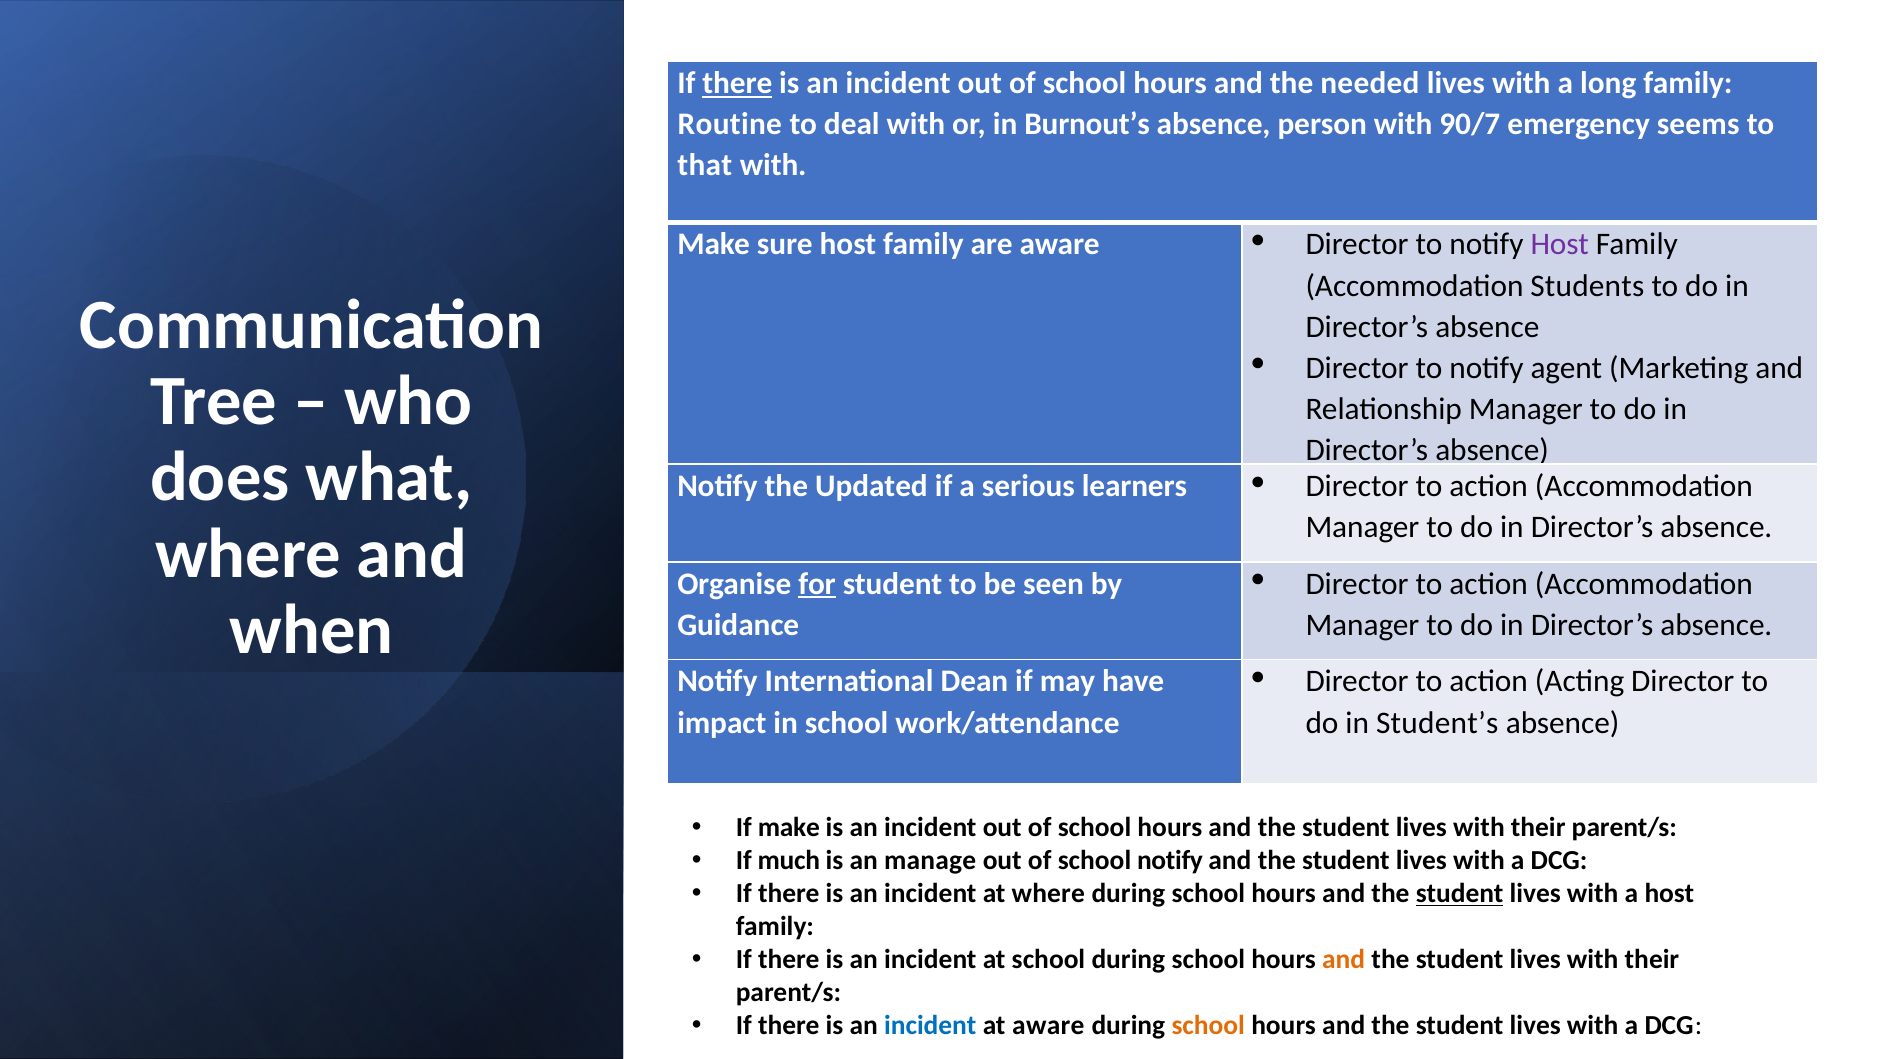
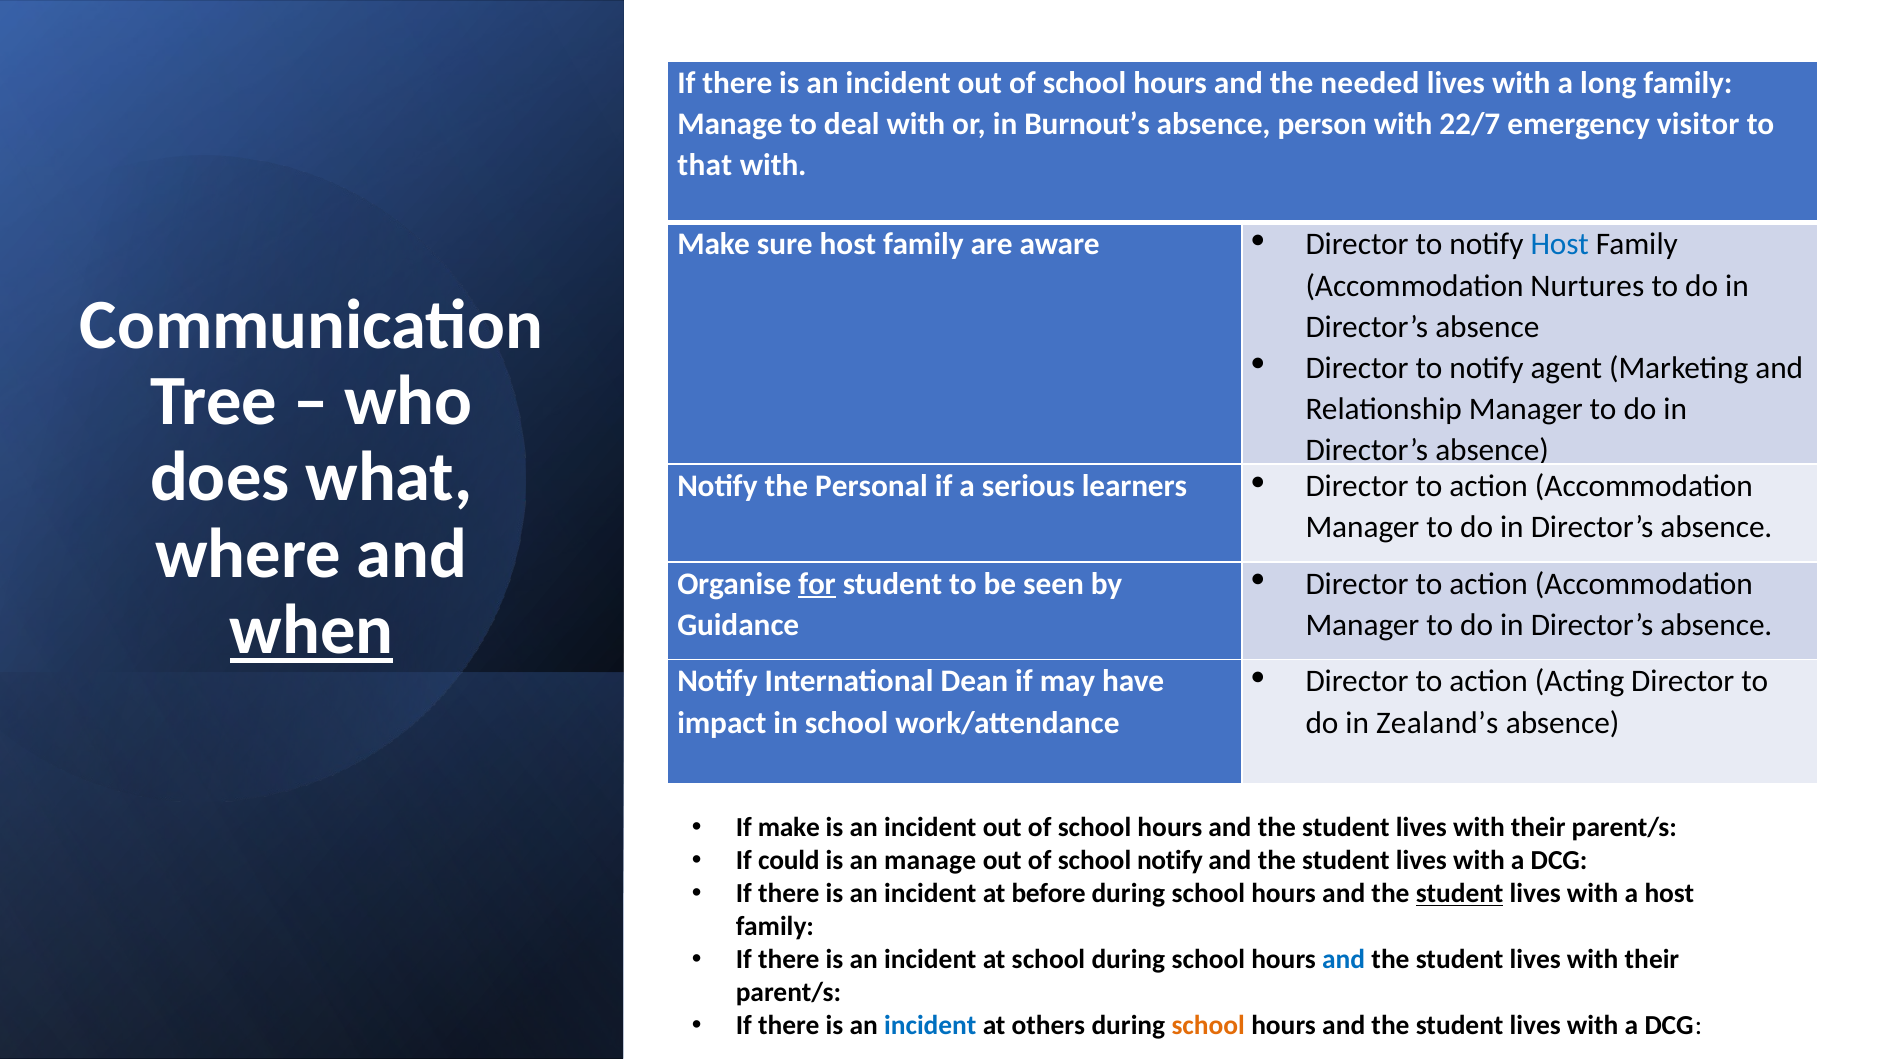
there underline: present -> none (737, 84)
Routine: Routine -> Manage (730, 125)
90/7: 90/7 -> 22/7 (1470, 125)
seems: seems -> visitor (1698, 125)
Host colour: purple -> blue (1560, 245)
Students: Students -> Nurtures (1587, 286)
Updated: Updated -> Personal (871, 486)
when underline: none -> present (312, 630)
Student’s: Student’s -> Zealand’s (1437, 722)
much: much -> could (789, 860)
at where: where -> before (1049, 893)
and colour: orange -> blue (1344, 959)
at aware: aware -> others (1048, 1025)
